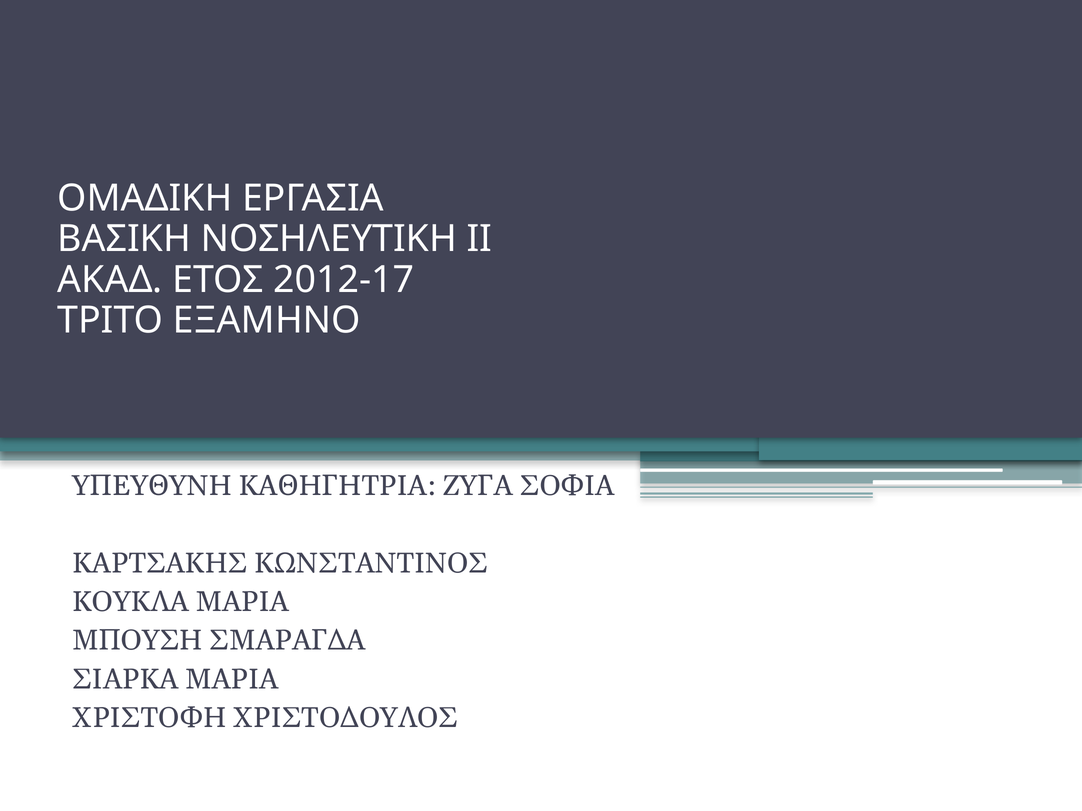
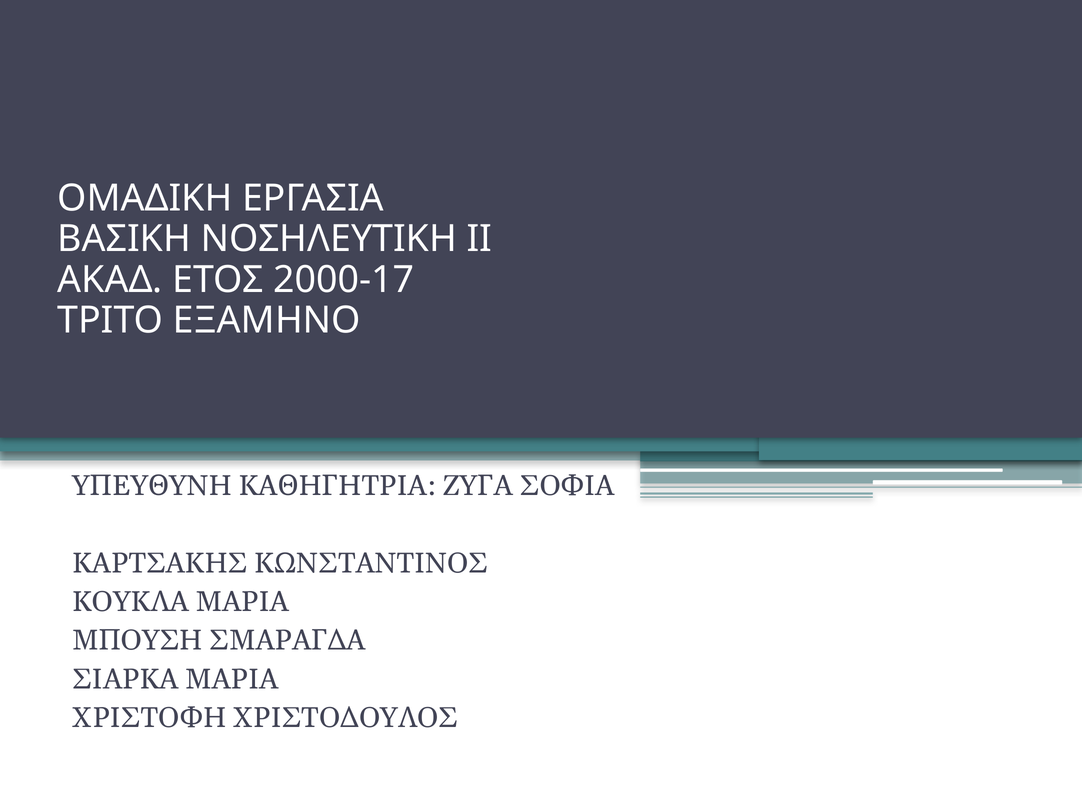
2012-17: 2012-17 -> 2000-17 (344, 280)
